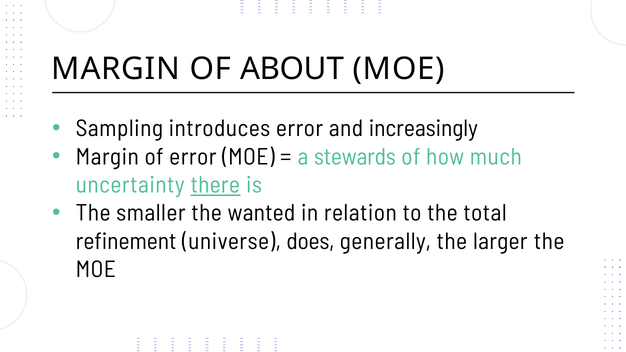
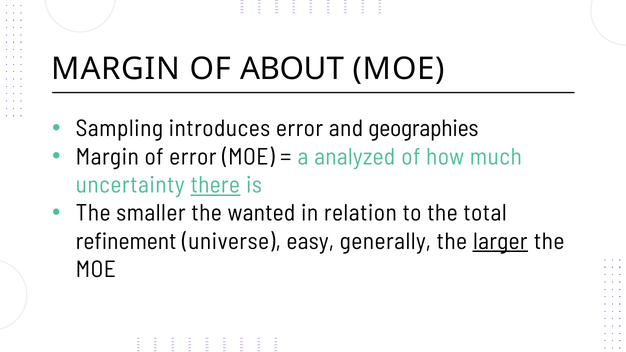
increasingly: increasingly -> geographies (423, 129)
stewards: stewards -> analyzed (355, 157)
does: does -> easy (310, 241)
larger underline: none -> present (500, 241)
